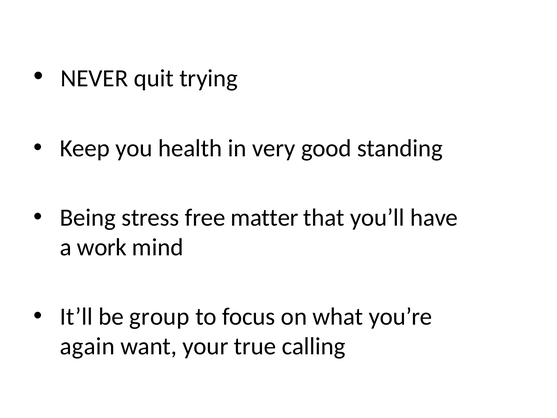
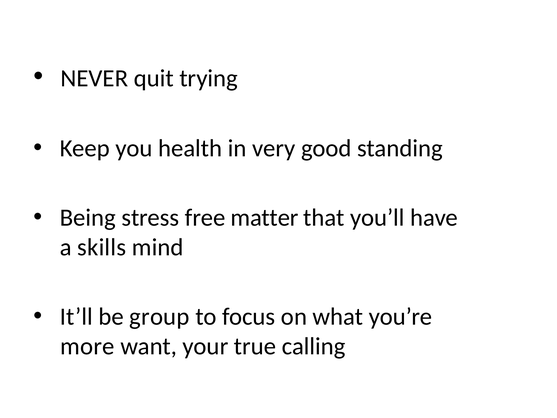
work: work -> skills (102, 247)
again: again -> more (87, 346)
